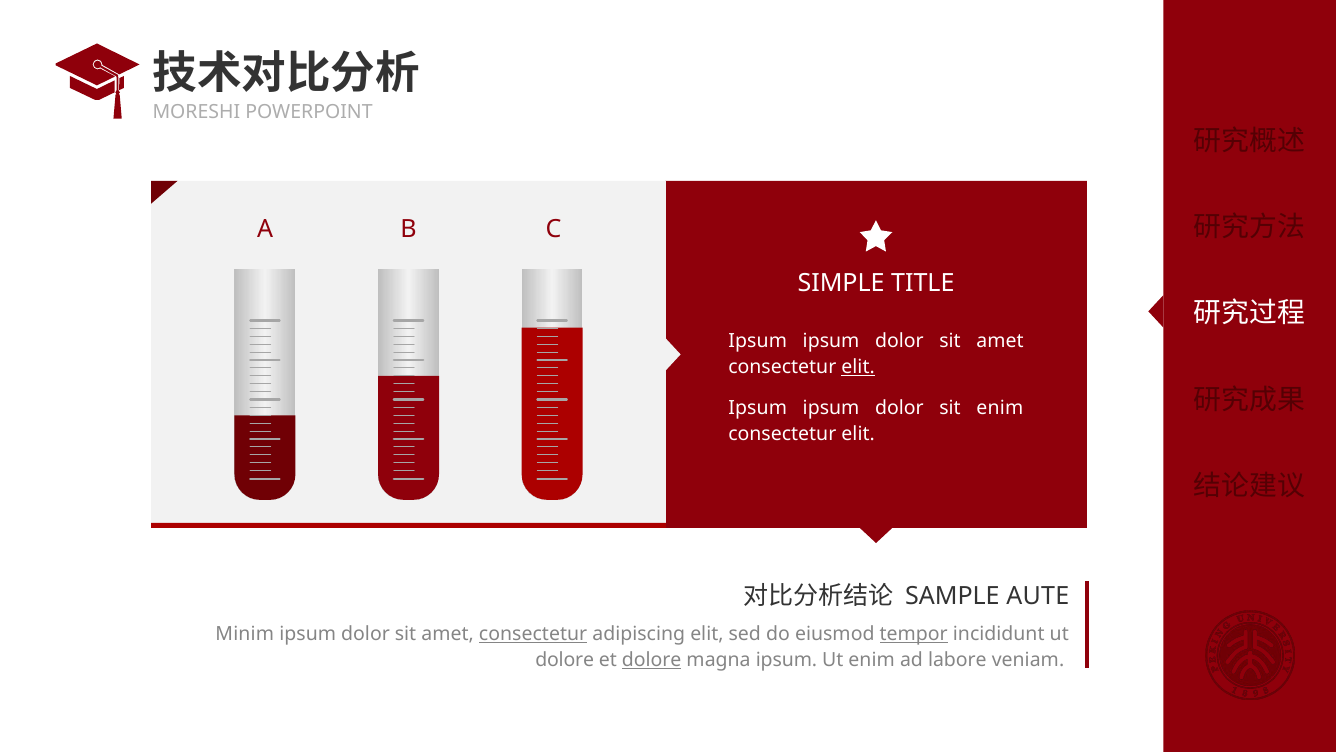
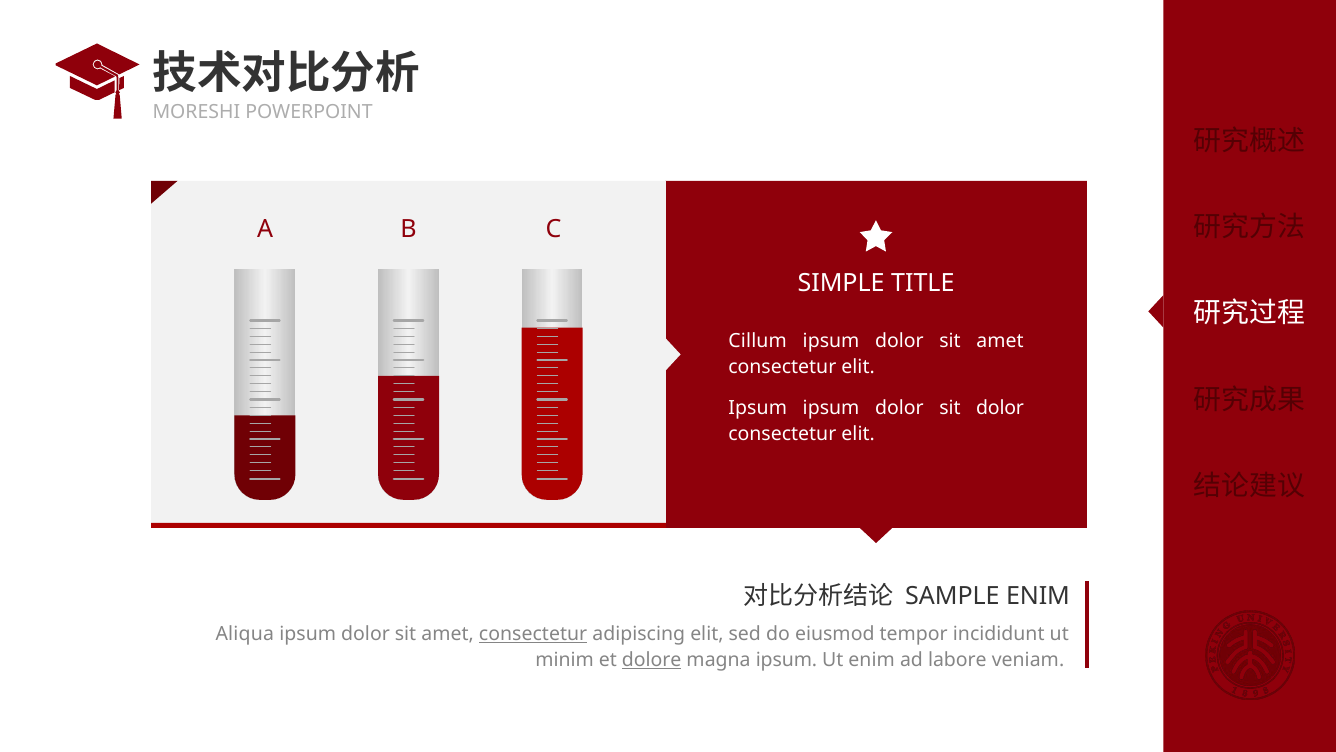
Ipsum: Ipsum -> Cillum (758, 341)
elit underline: present -> none (858, 367)
sit enim: enim -> dolor (1000, 408)
SAMPLE AUTE: AUTE -> ENIM (1038, 595)
Minim: Minim -> Aliqua (245, 634)
tempor underline: present -> none (914, 634)
dolore: dolore -> minim (565, 660)
